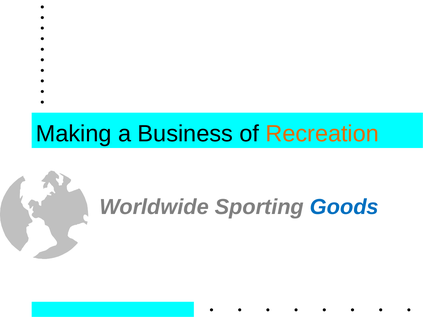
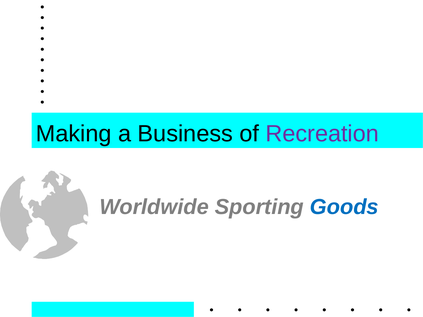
Recreation colour: orange -> purple (322, 134)
